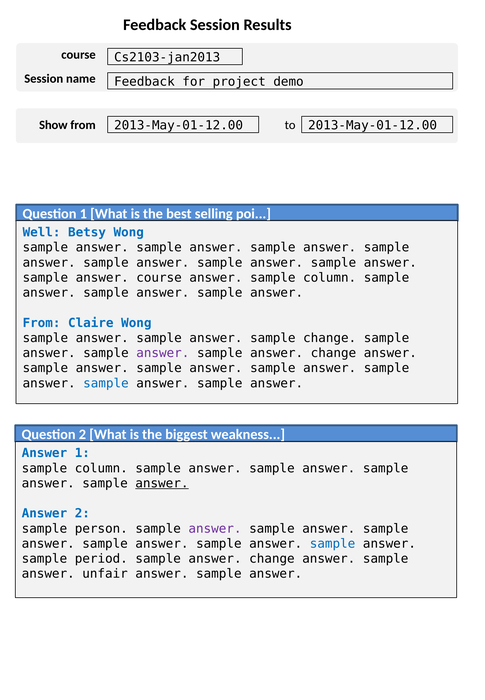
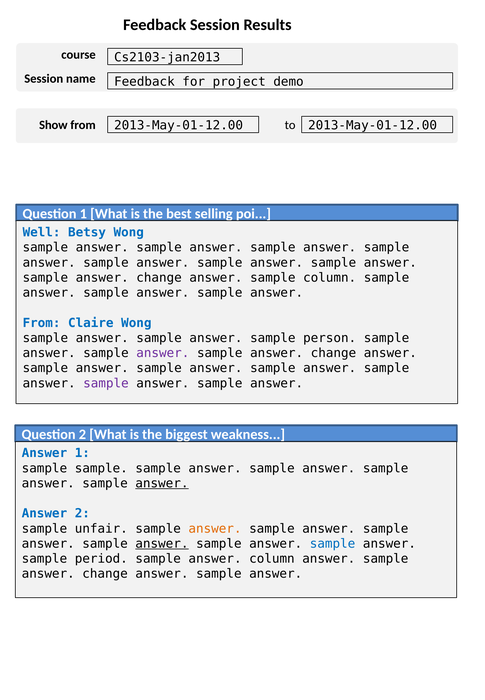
course: course -> change (159, 278)
sample change: change -> person (330, 338)
sample colour: blue -> purple (106, 384)
column: column -> sample (101, 469)
person: person -> unfair (101, 529)
answer colour: purple -> orange (215, 529)
answer underline: none -> present (162, 544)
change: change -> column (272, 559)
unfair: unfair -> change (105, 574)
